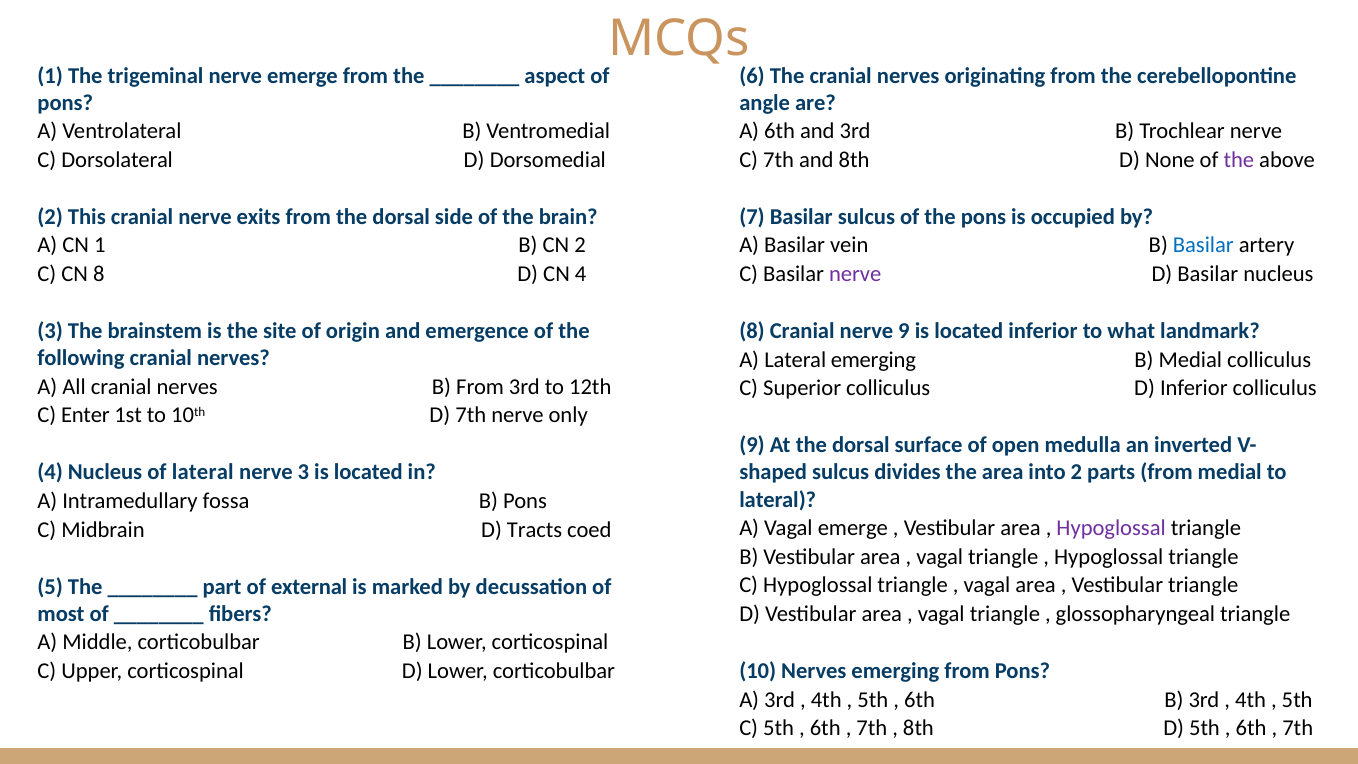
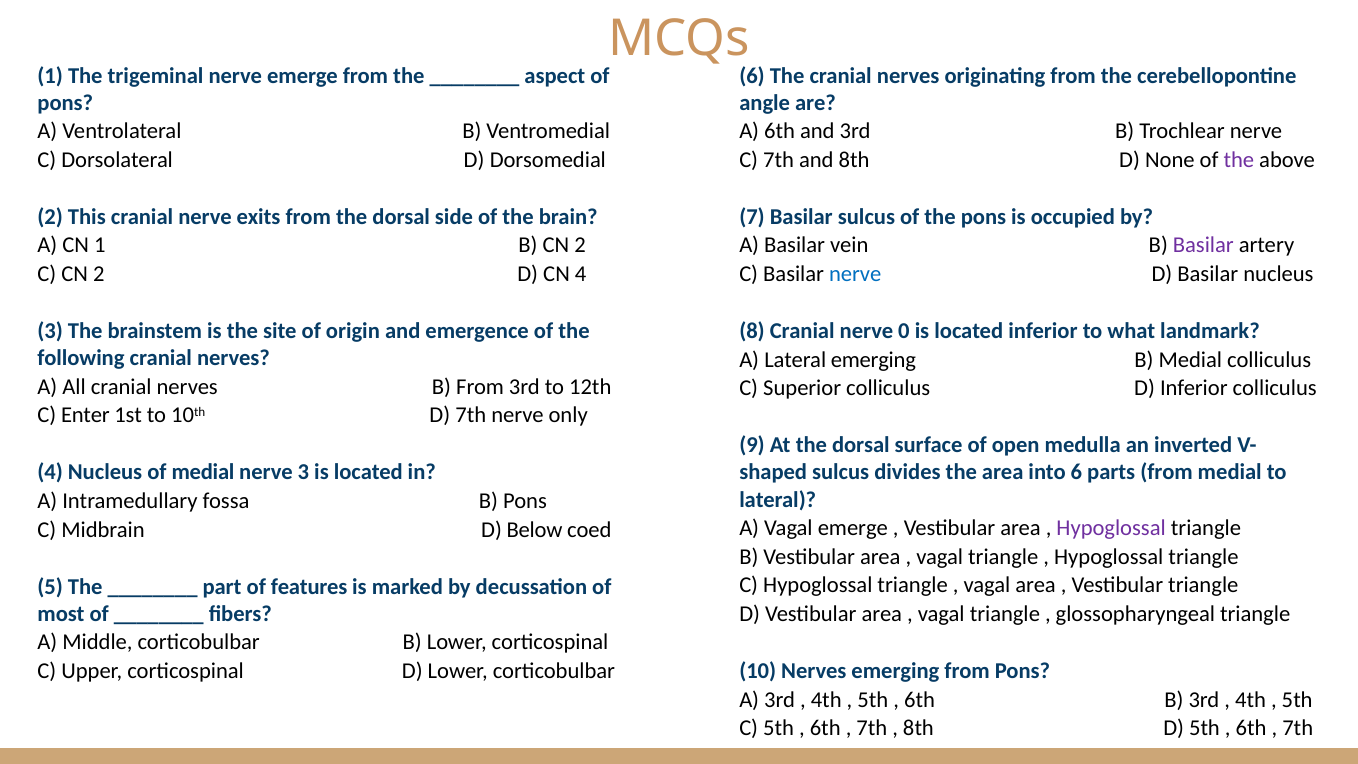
Basilar colour: blue -> purple (1203, 245)
C CN 8: 8 -> 2 (99, 274)
nerve colour: purple -> blue (855, 274)
nerve 9: 9 -> 0 (904, 331)
of lateral: lateral -> medial (203, 472)
into 2: 2 -> 6 (1076, 472)
Tracts: Tracts -> Below (535, 530)
external: external -> features (309, 587)
